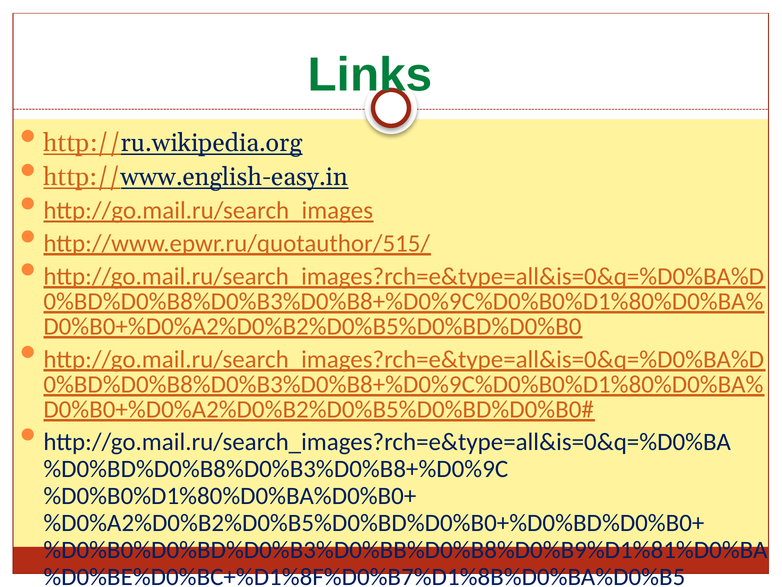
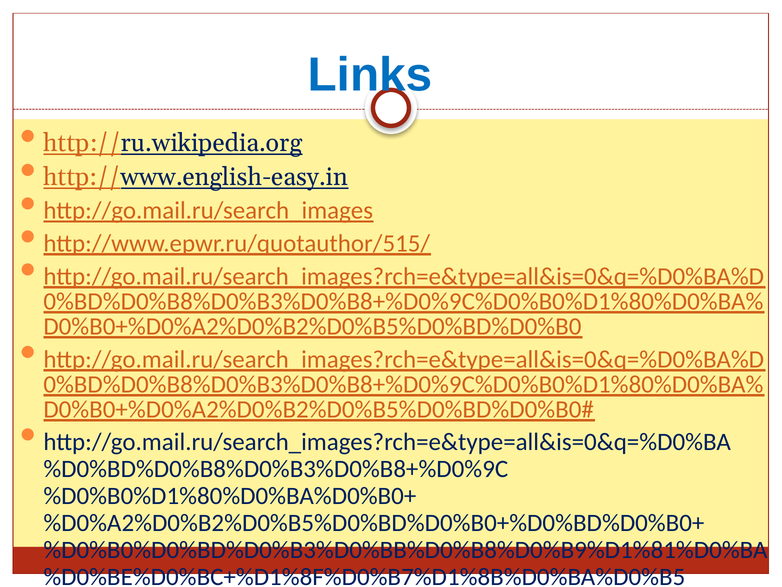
Links colour: green -> blue (370, 75)
